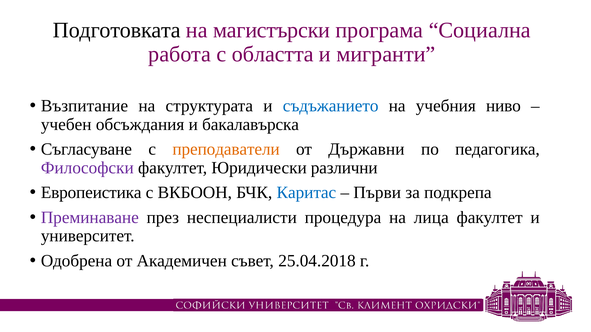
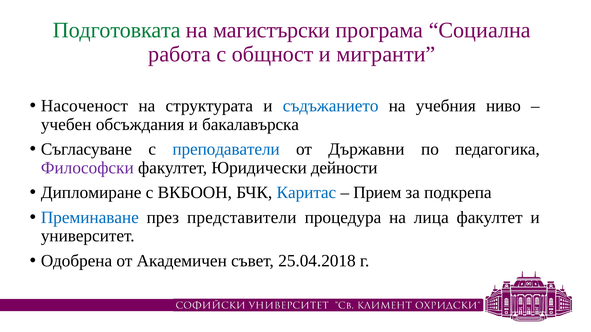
Подготовката colour: black -> green (117, 30)
областта: областта -> общност (273, 54)
Възпитание: Възпитание -> Насоченост (84, 106)
преподаватели colour: orange -> blue (226, 149)
различни: различни -> дейности (344, 168)
Европеистика: Европеистика -> Дипломиране (91, 193)
Първи: Първи -> Прием (377, 193)
Преминаване colour: purple -> blue (90, 218)
неспециалисти: неспециалисти -> представители (242, 218)
